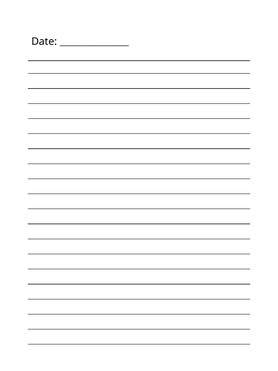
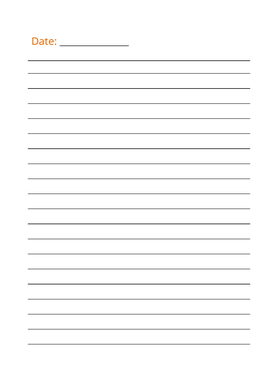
Date colour: black -> orange (44, 41)
